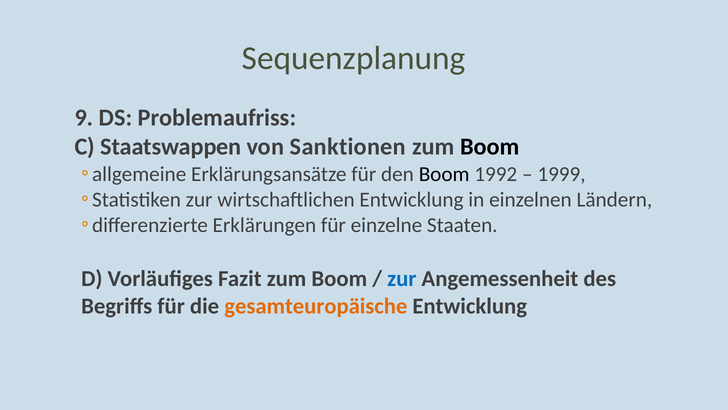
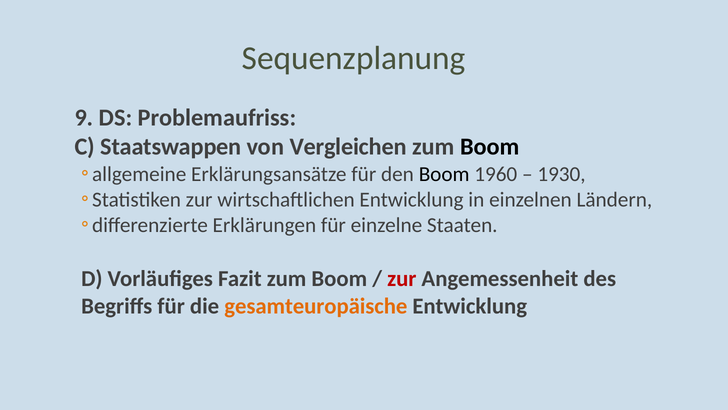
Sanktionen: Sanktionen -> Vergleichen (348, 147)
1992: 1992 -> 1960 (496, 174)
1999: 1999 -> 1930 (562, 174)
zur colour: blue -> red (402, 279)
